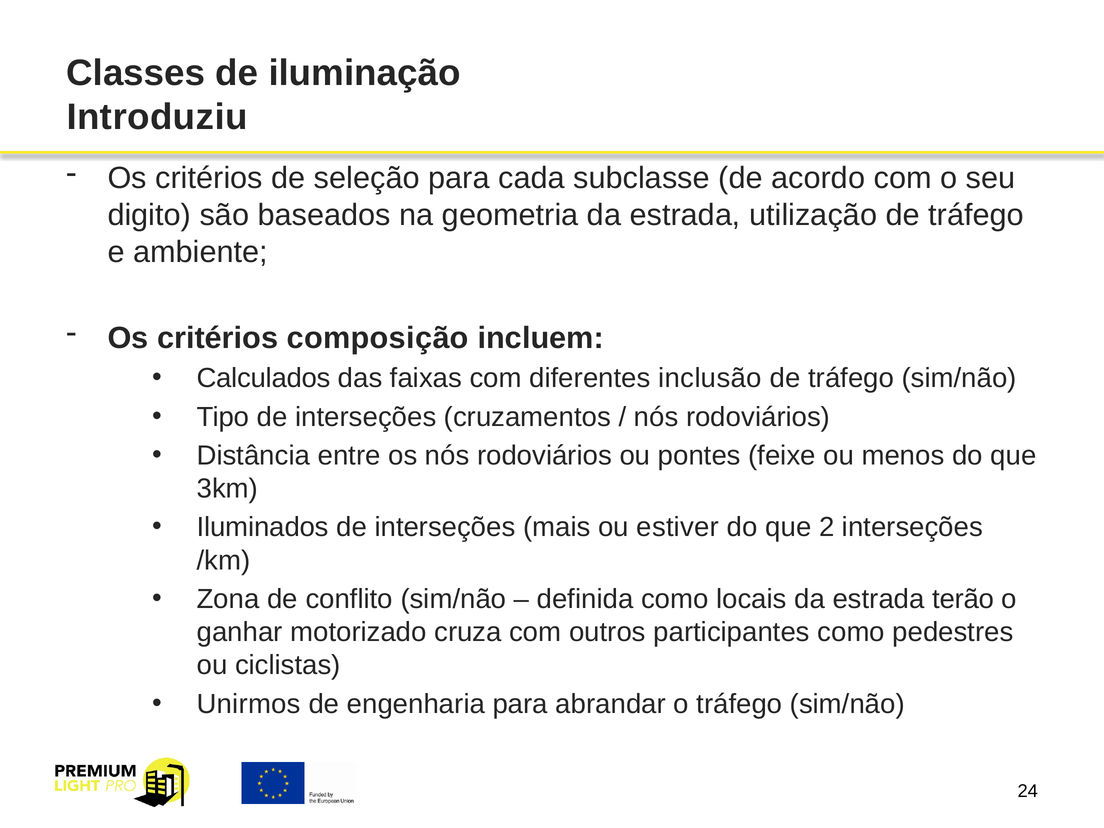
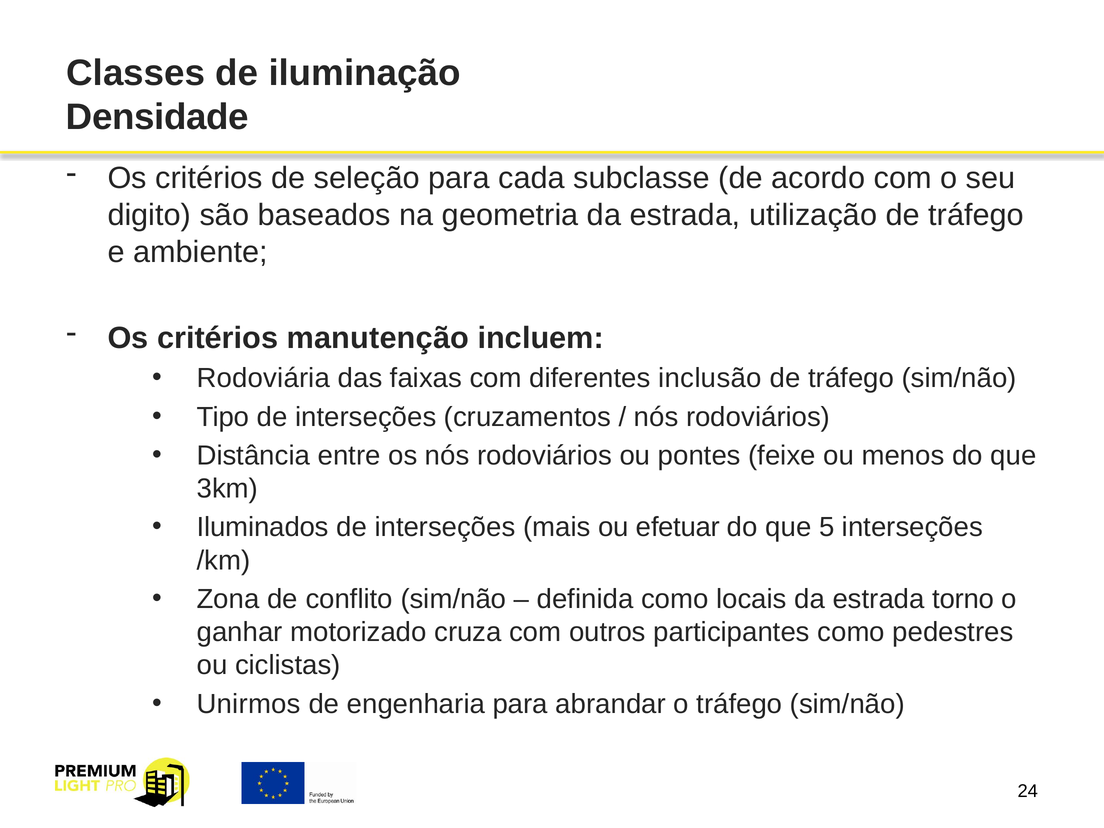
Introduziu: Introduziu -> Densidade (157, 117)
composição: composição -> manutenção (378, 338)
Calculados: Calculados -> Rodoviária (263, 378)
estiver: estiver -> efetuar (678, 527)
2: 2 -> 5 (827, 527)
terão: terão -> torno (963, 599)
